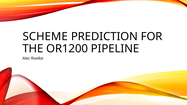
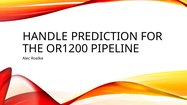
SCHEME: SCHEME -> HANDLE (45, 37)
